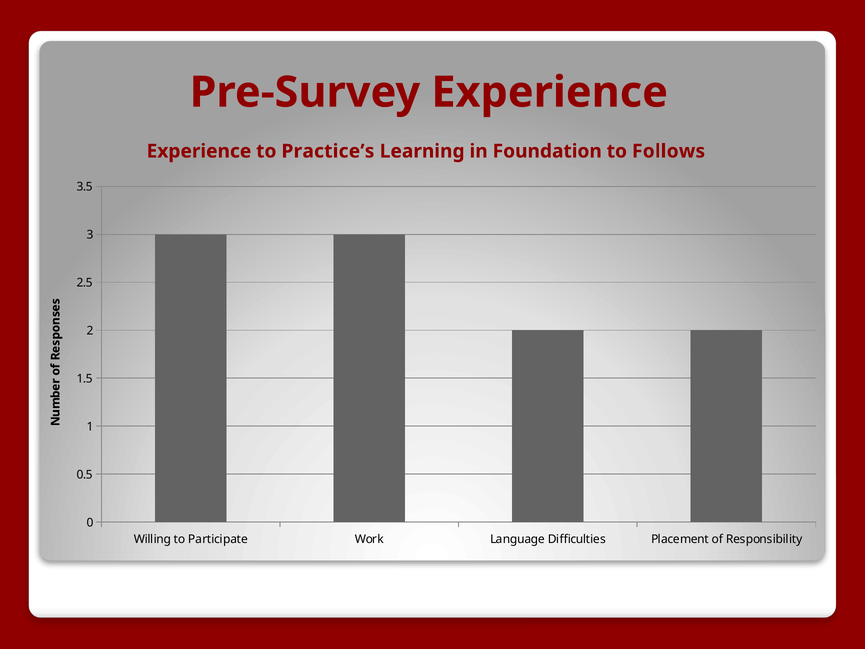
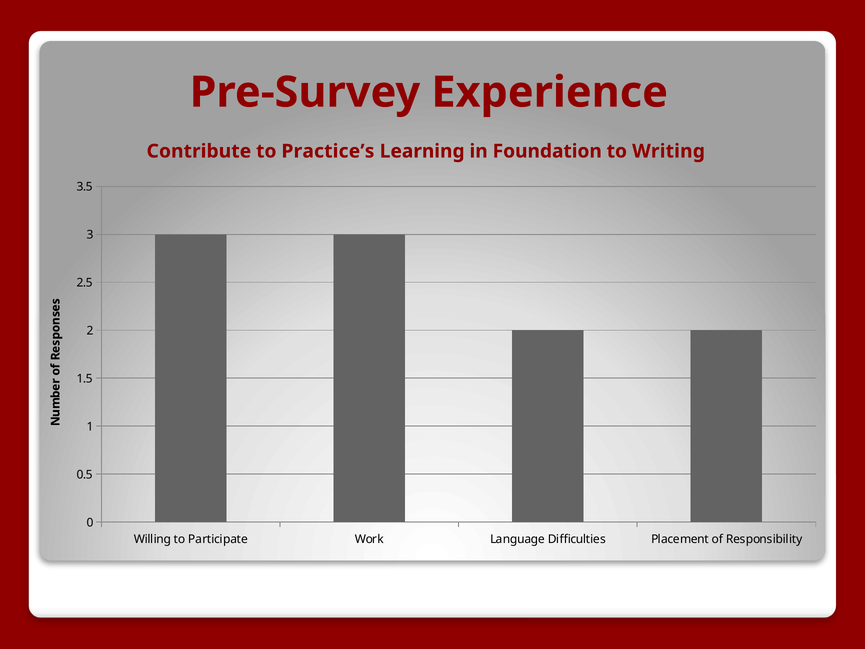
Experience: Experience -> Contribute (199, 151)
Follows: Follows -> Writing (669, 151)
